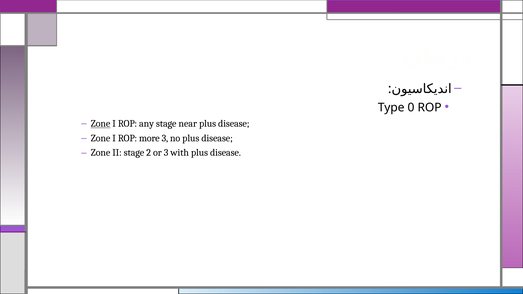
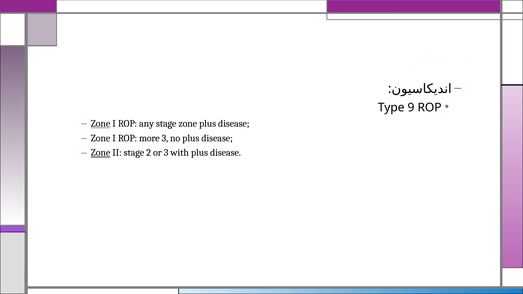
0: 0 -> 9 (411, 108)
stage near: near -> zone (188, 124)
Zone underline: none -> present (101, 153)
